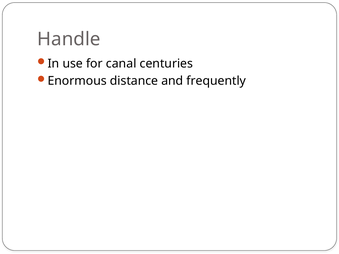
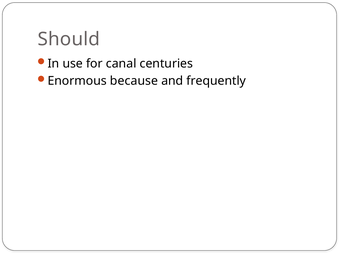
Handle: Handle -> Should (69, 39)
distance: distance -> because (134, 81)
